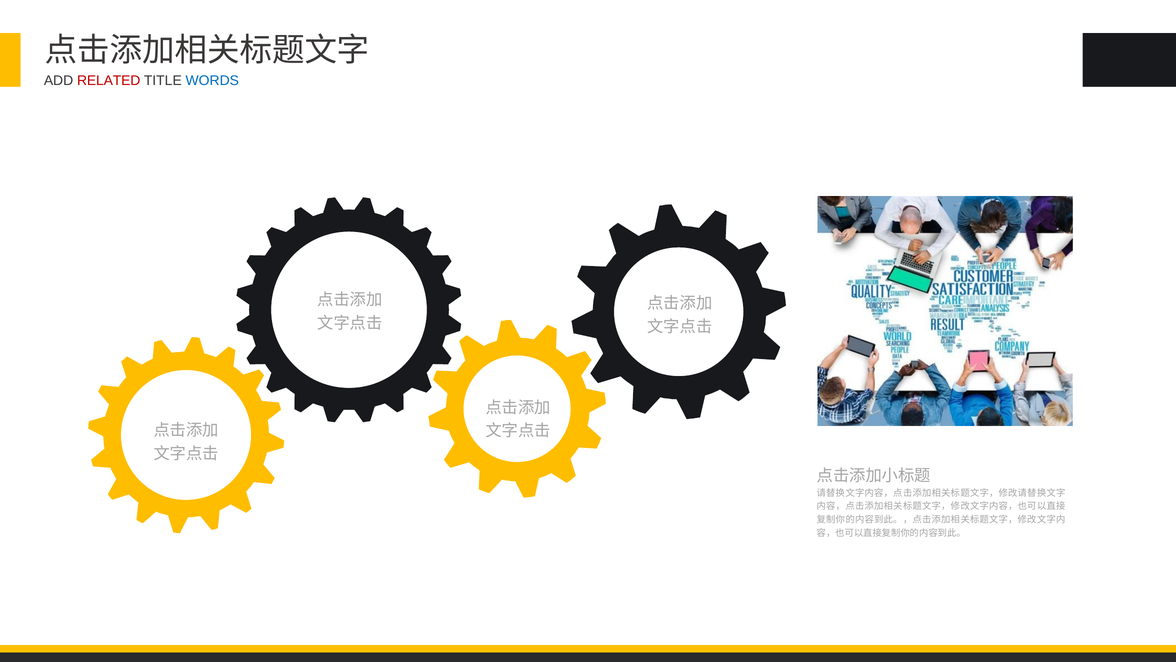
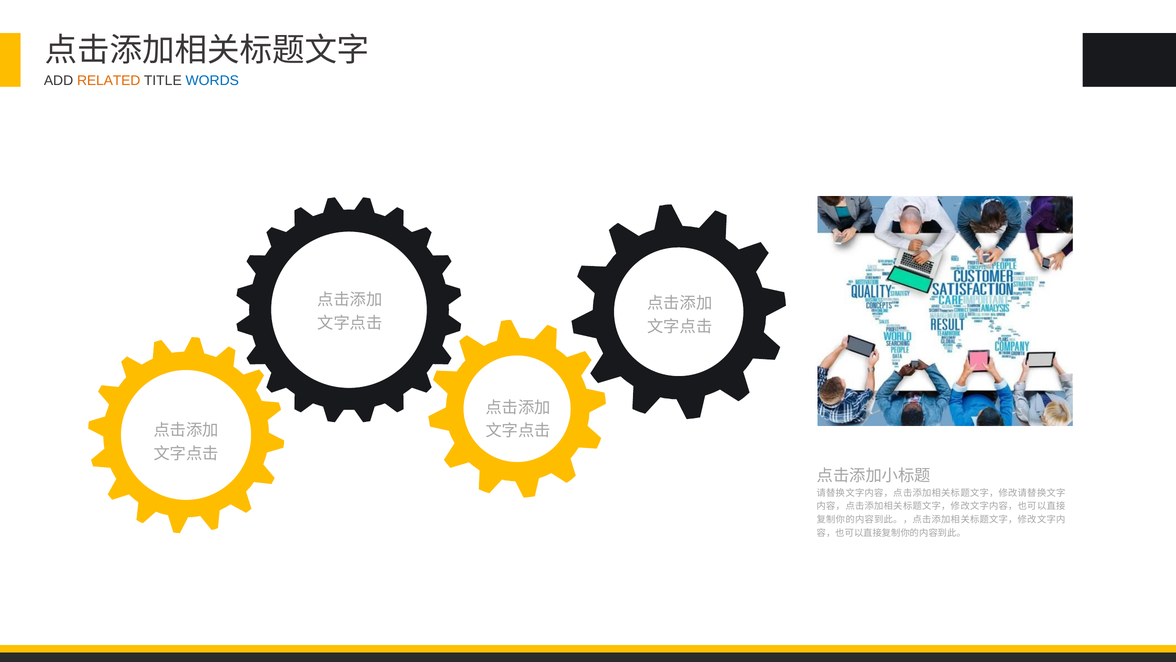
RELATED colour: red -> orange (109, 81)
